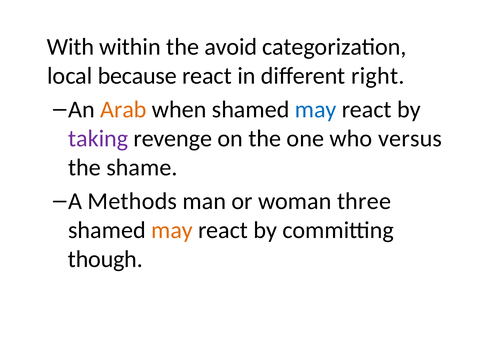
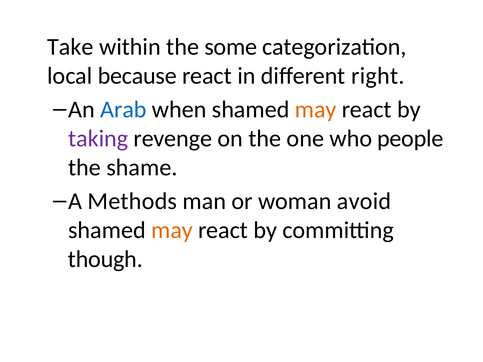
With: With -> Take (70, 47)
avoid: avoid -> some (231, 47)
Arab colour: orange -> blue (123, 110)
may colour: blue -> orange (316, 110)
versus: versus -> people (410, 139)
three: three -> avoid (364, 201)
